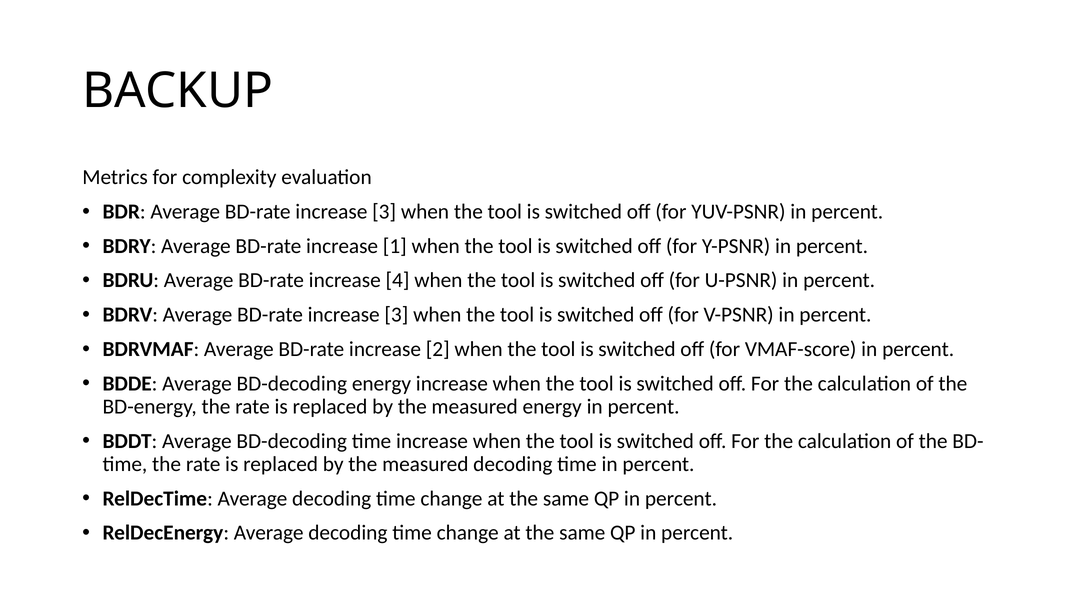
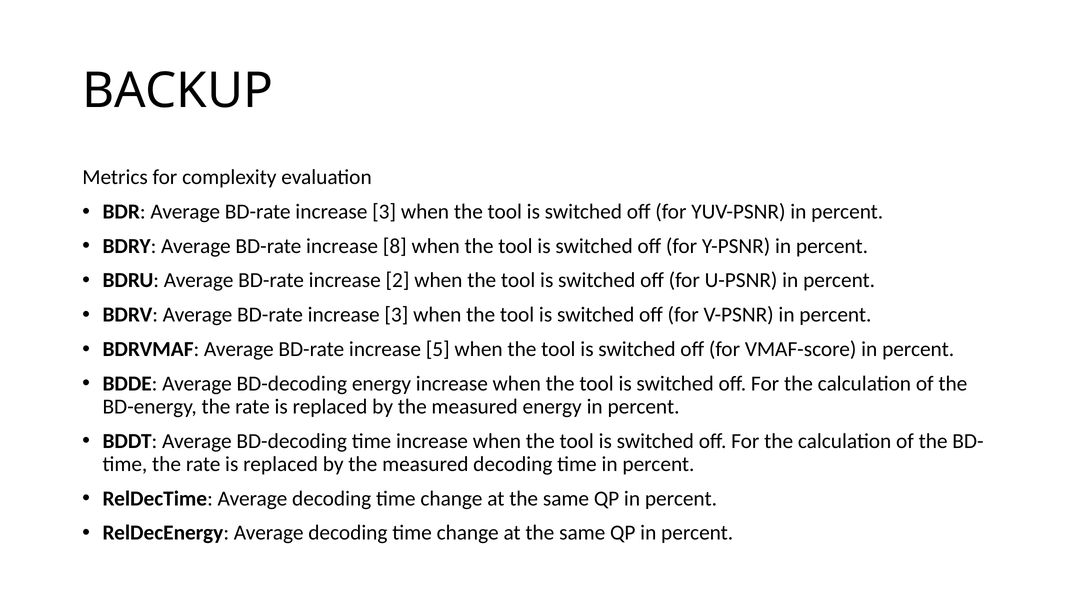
1: 1 -> 8 (395, 246)
4: 4 -> 2 (398, 280)
2: 2 -> 5 (438, 349)
